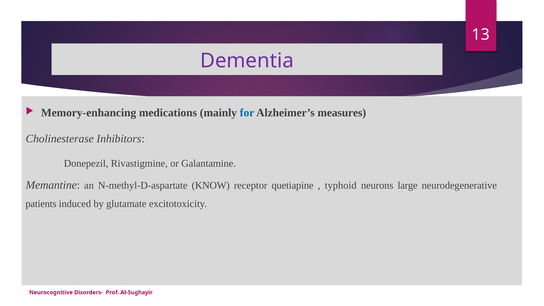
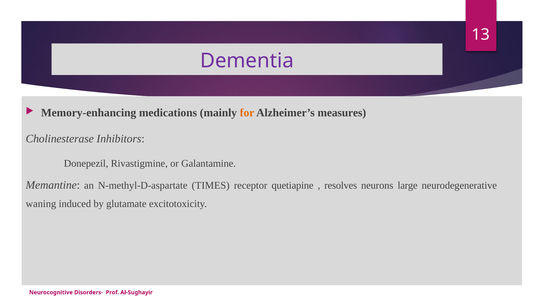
for colour: blue -> orange (247, 113)
KNOW: KNOW -> TIMES (211, 185)
typhoid: typhoid -> resolves (341, 185)
patients: patients -> waning (41, 204)
